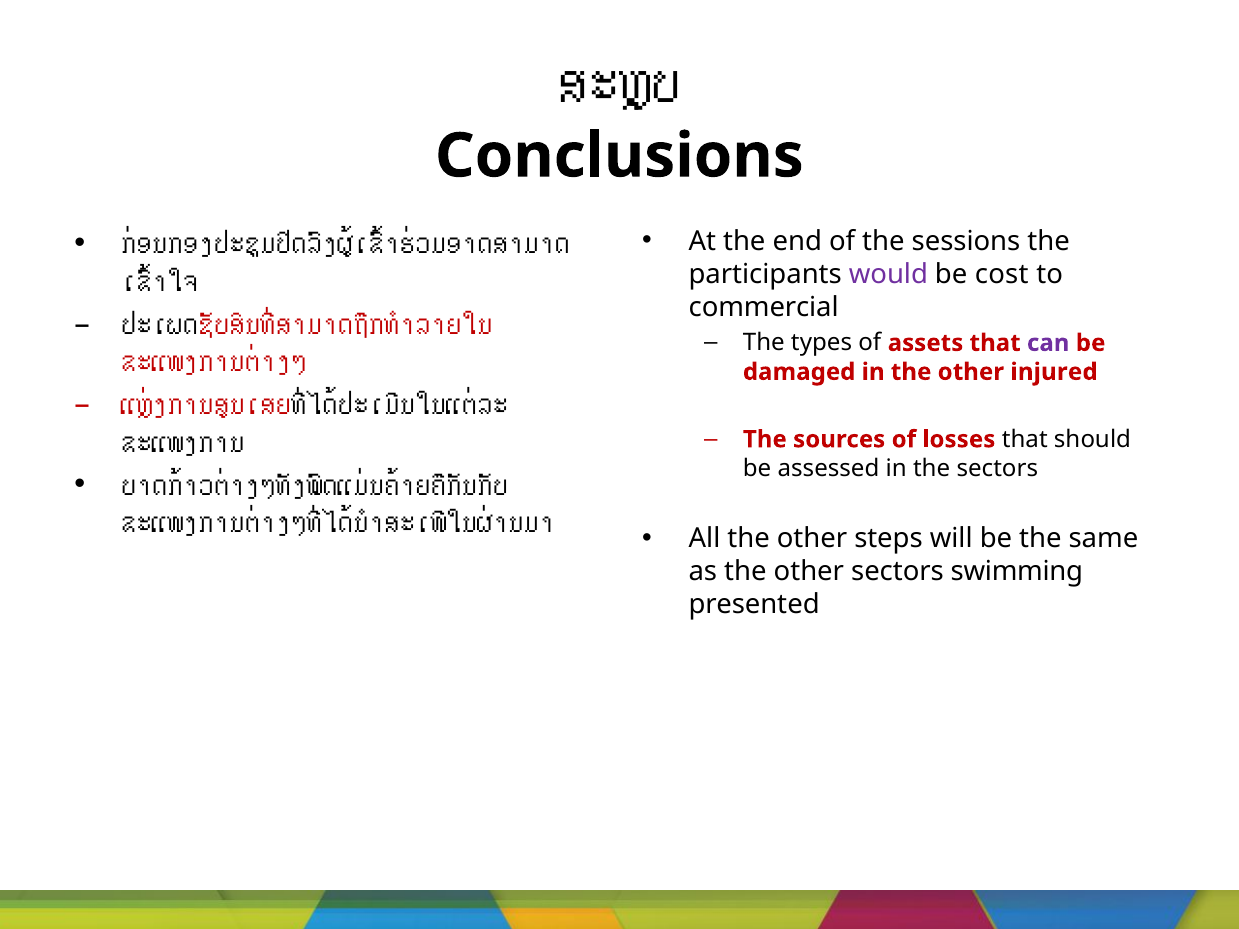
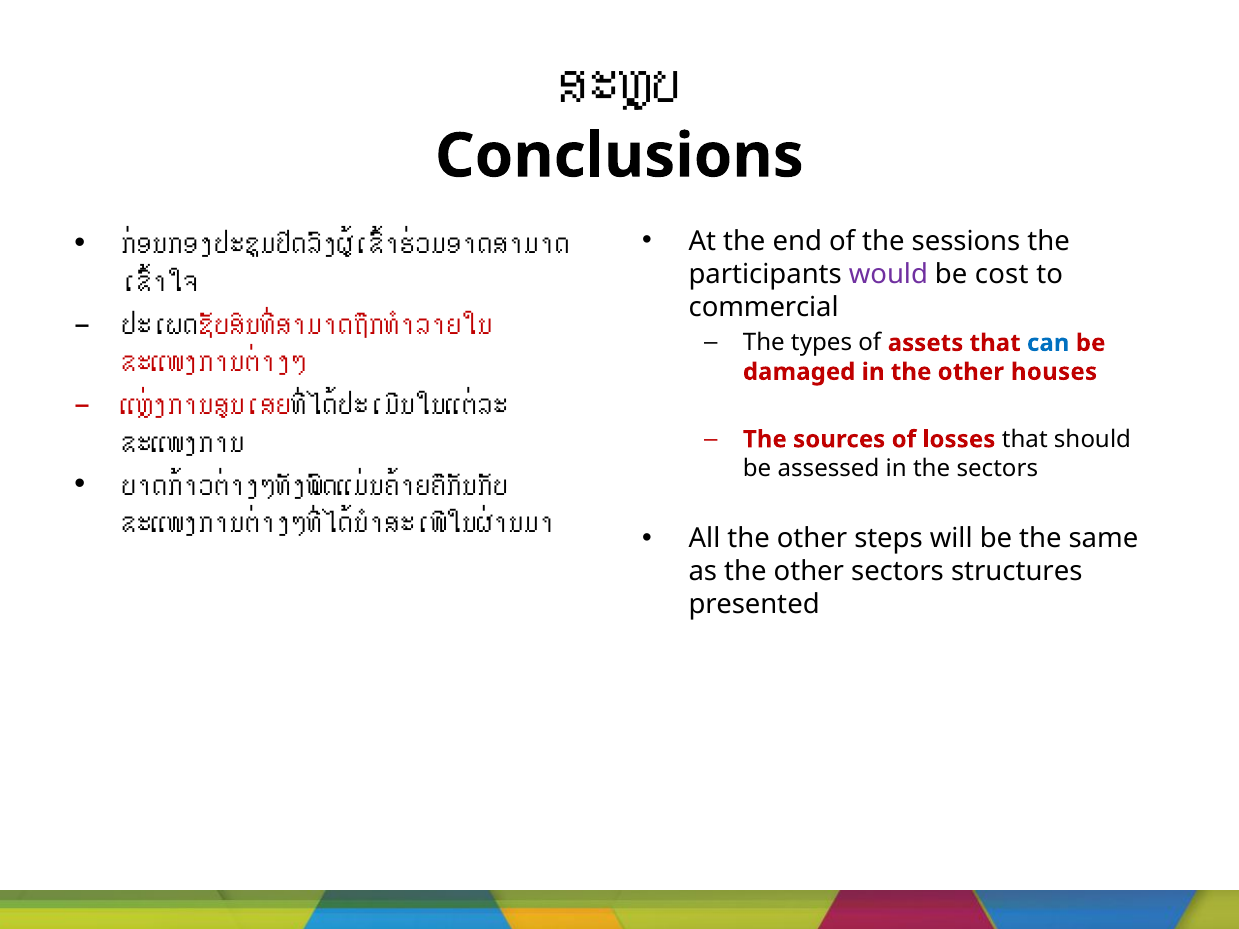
can colour: purple -> blue (1048, 343)
injured: injured -> houses (1054, 372)
swimming: swimming -> structures (1017, 572)
